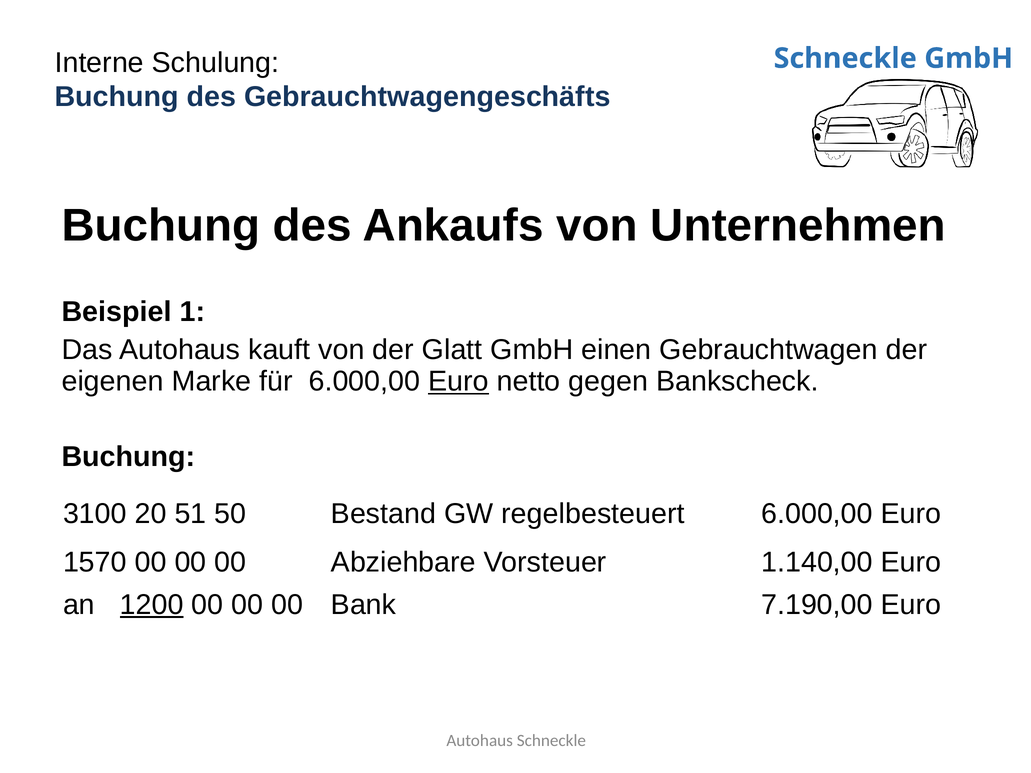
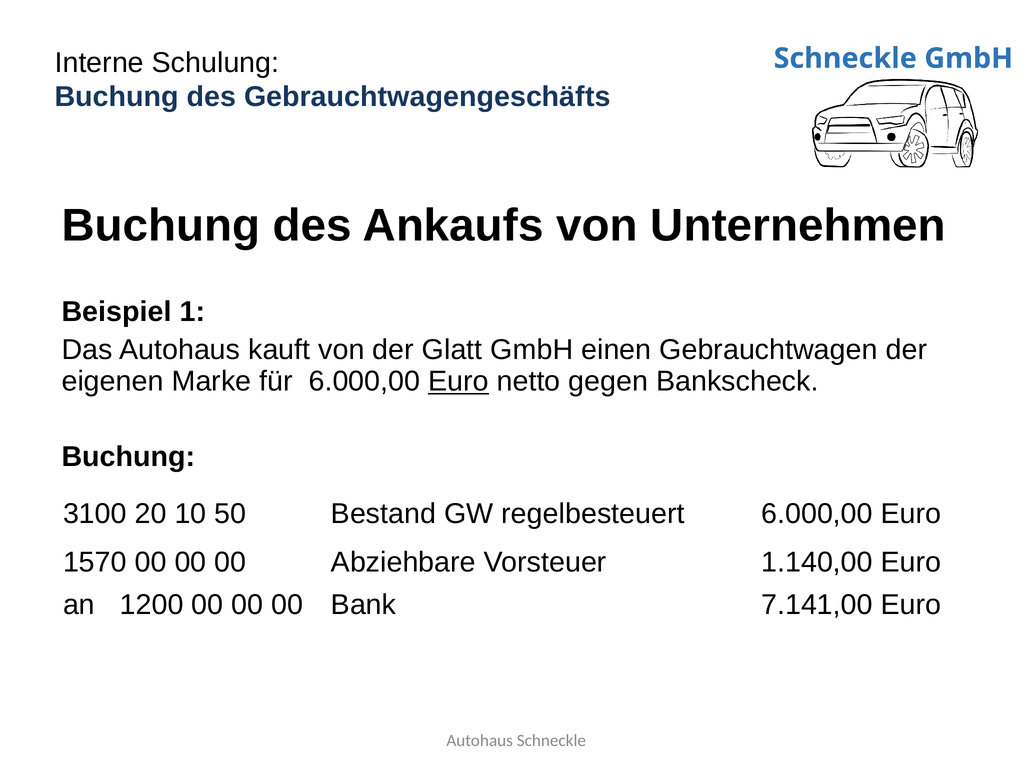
51: 51 -> 10 (190, 514)
1200 underline: present -> none (152, 605)
7.190,00: 7.190,00 -> 7.141,00 (817, 605)
